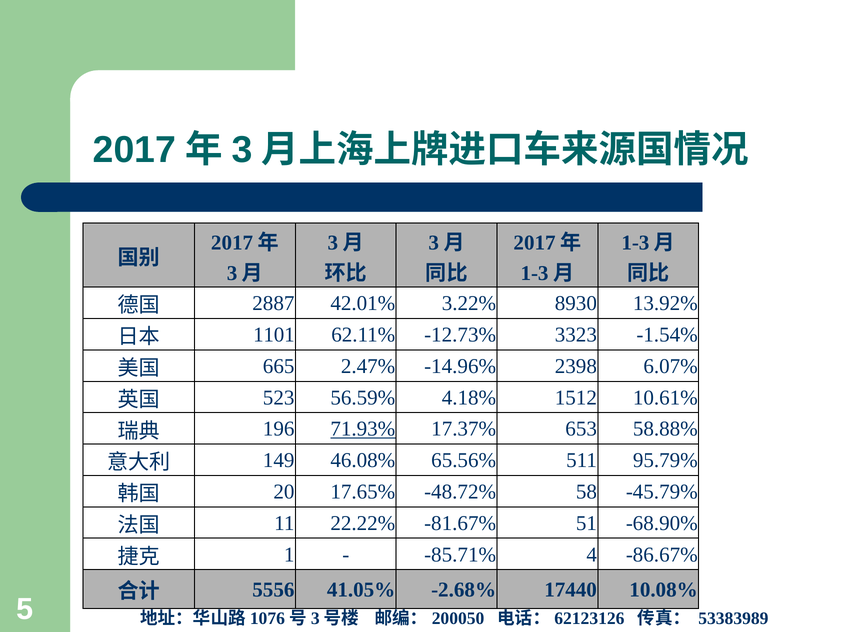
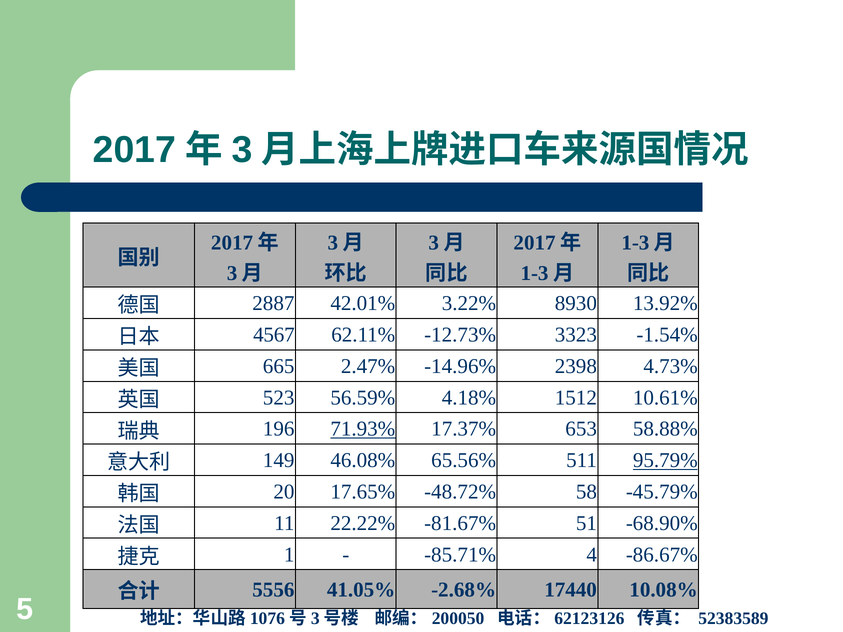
1101: 1101 -> 4567 (274, 335)
6.07%: 6.07% -> 4.73% (671, 366)
95.79% underline: none -> present (665, 461)
53383989: 53383989 -> 52383589 (733, 619)
